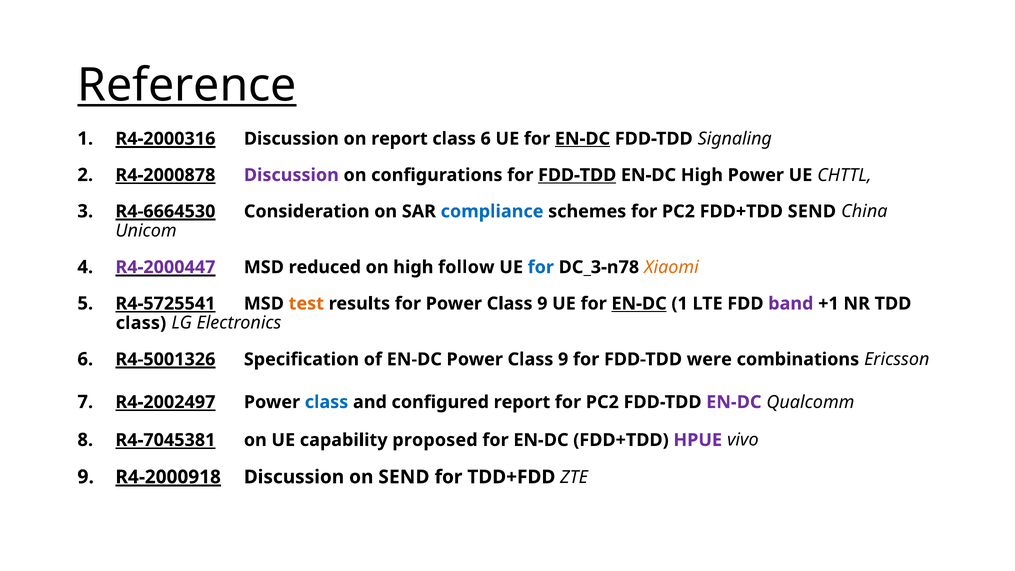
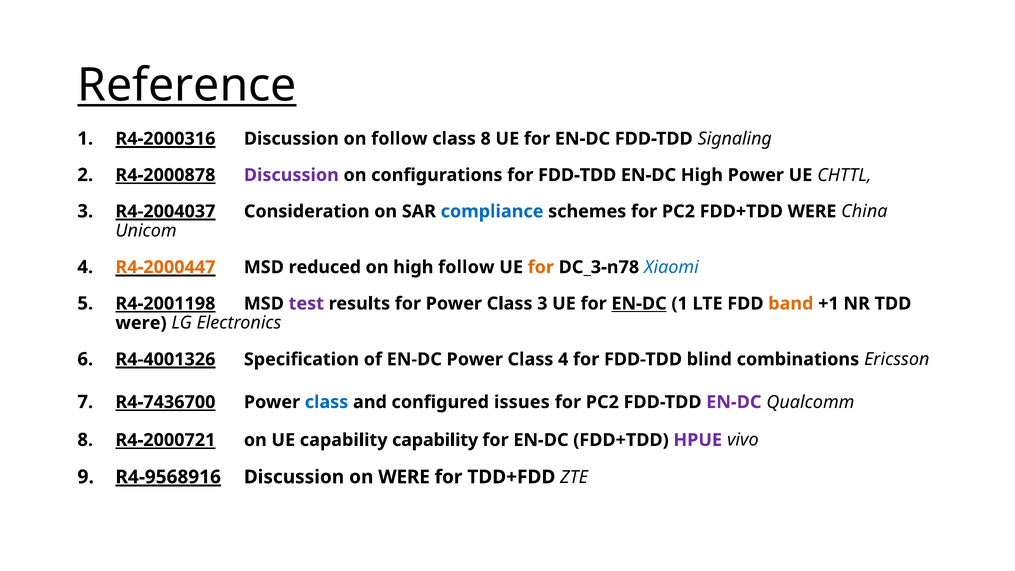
on report: report -> follow (399, 139)
class 6: 6 -> 8 (486, 139)
EN-DC underline: present -> none (582, 139)
FDD-TDD underline: present -> none (577, 175)
R4-6664530: R4-6664530 -> R4-2004037 (165, 211)
FDD+TDD SEND: SEND -> WERE (812, 211)
R4-2000447 colour: purple -> orange (165, 267)
for colour: blue -> orange (541, 267)
Xiaomi colour: orange -> blue (671, 267)
R4-5725541: R4-5725541 -> R4-2001198 (165, 304)
test colour: orange -> purple (306, 304)
for Power Class 9: 9 -> 3 (542, 304)
band colour: purple -> orange (791, 304)
class: class -> were (141, 323)
R4-5001326: R4-5001326 -> R4-4001326 (165, 359)
EN-DC Power Class 9: 9 -> 4 (563, 359)
were: were -> blind (709, 359)
R4-2002497: R4-2002497 -> R4-7436700 (165, 402)
configured report: report -> issues (522, 402)
R4-7045381: R4-7045381 -> R4-2000721 (165, 440)
capability proposed: proposed -> capability (435, 440)
R4-2000918: R4-2000918 -> R4-9568916 (168, 477)
on SEND: SEND -> WERE (404, 477)
